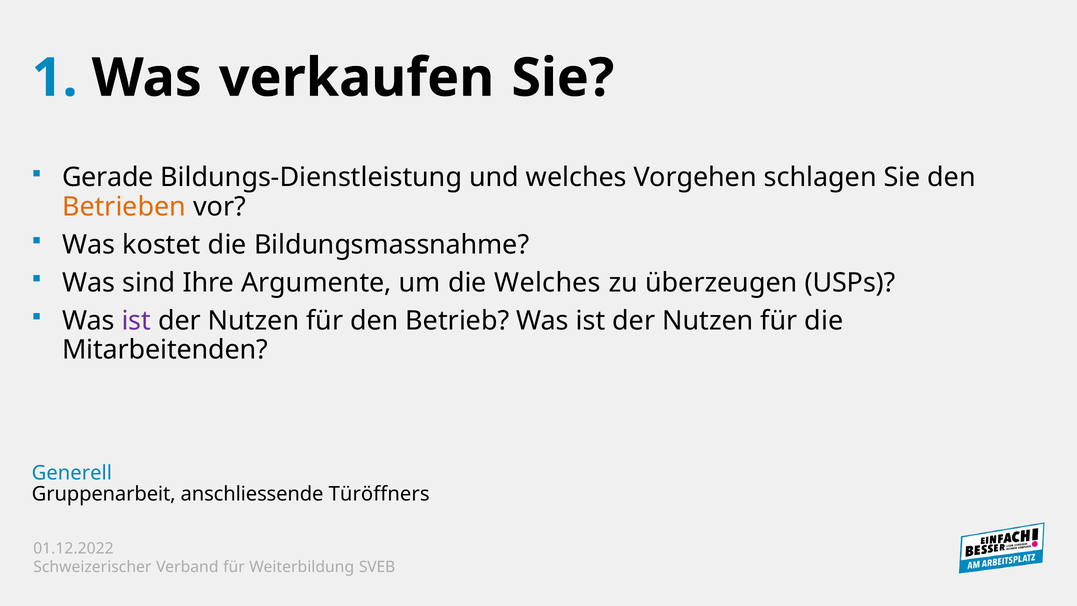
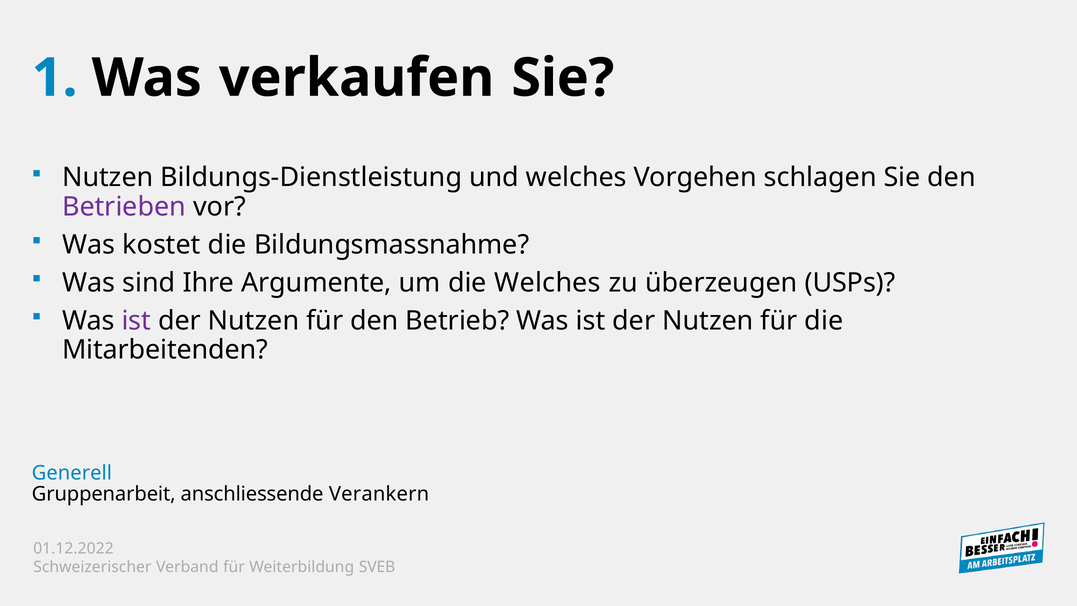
Gerade: Gerade -> Nutzen (108, 177)
Betrieben colour: orange -> purple (124, 207)
Türöffners: Türöffners -> Verankern (379, 494)
